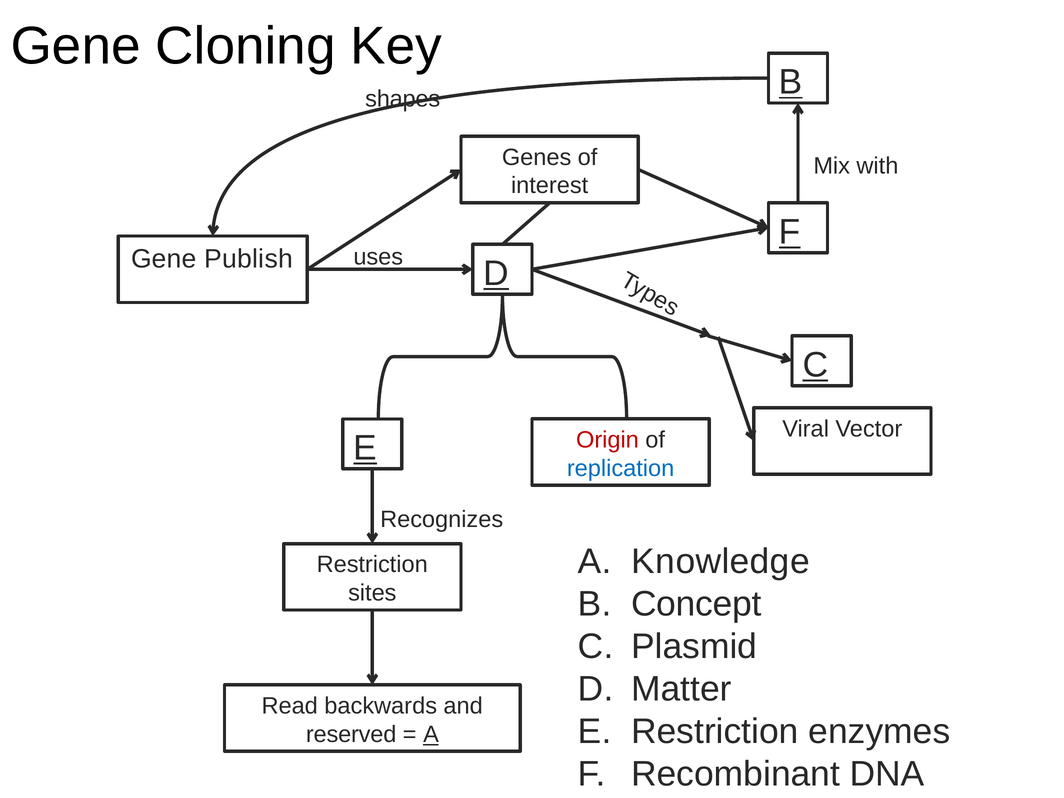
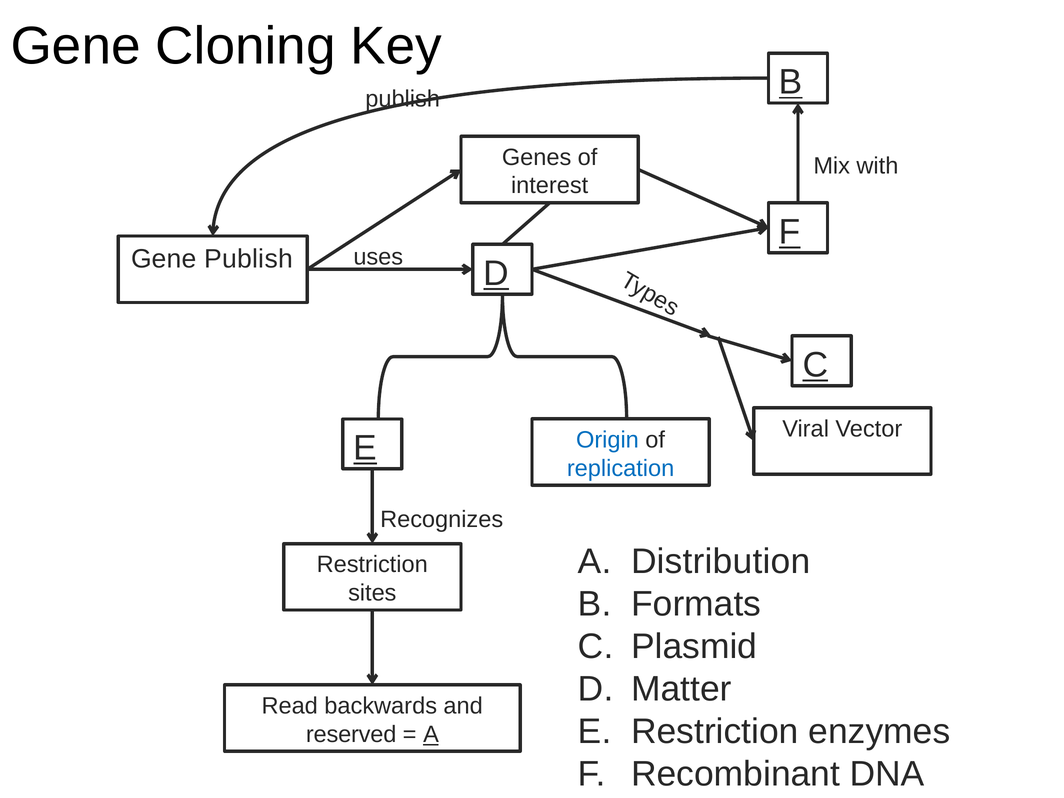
shapes: shapes -> publish (403, 99)
Origin colour: red -> blue (607, 440)
Knowledge: Knowledge -> Distribution (721, 561)
Concept: Concept -> Formats (696, 604)
